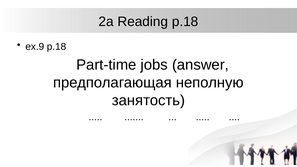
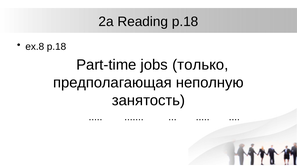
ex.9: ex.9 -> ex.8 (35, 47)
answer: answer -> только (200, 65)
